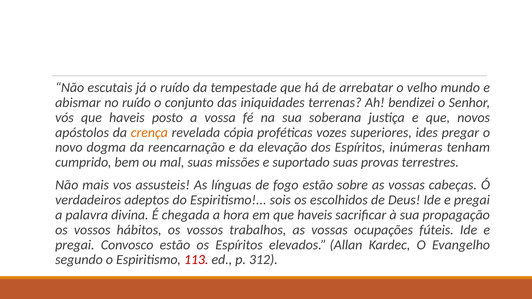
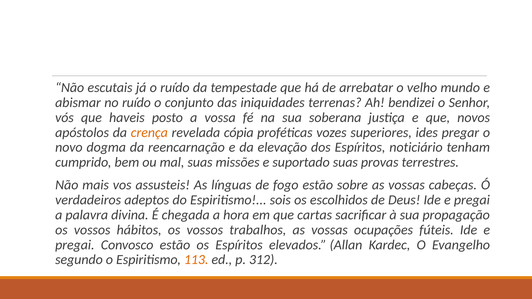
inúmeras: inúmeras -> noticiário (416, 148)
em que haveis: haveis -> cartas (315, 215)
113 colour: red -> orange (196, 260)
